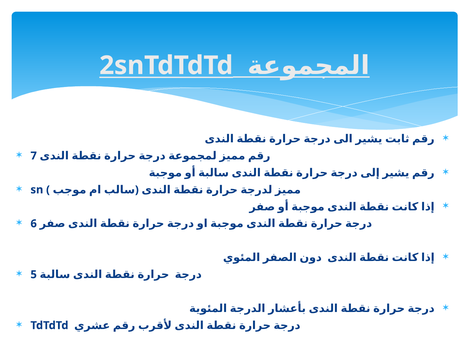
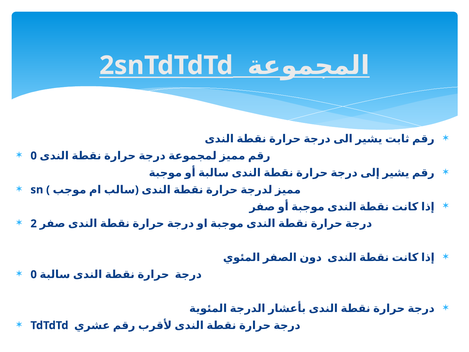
7: 7 -> 0 (34, 156)
6: 6 -> 2 (34, 223)
5: 5 -> 0 (34, 274)
